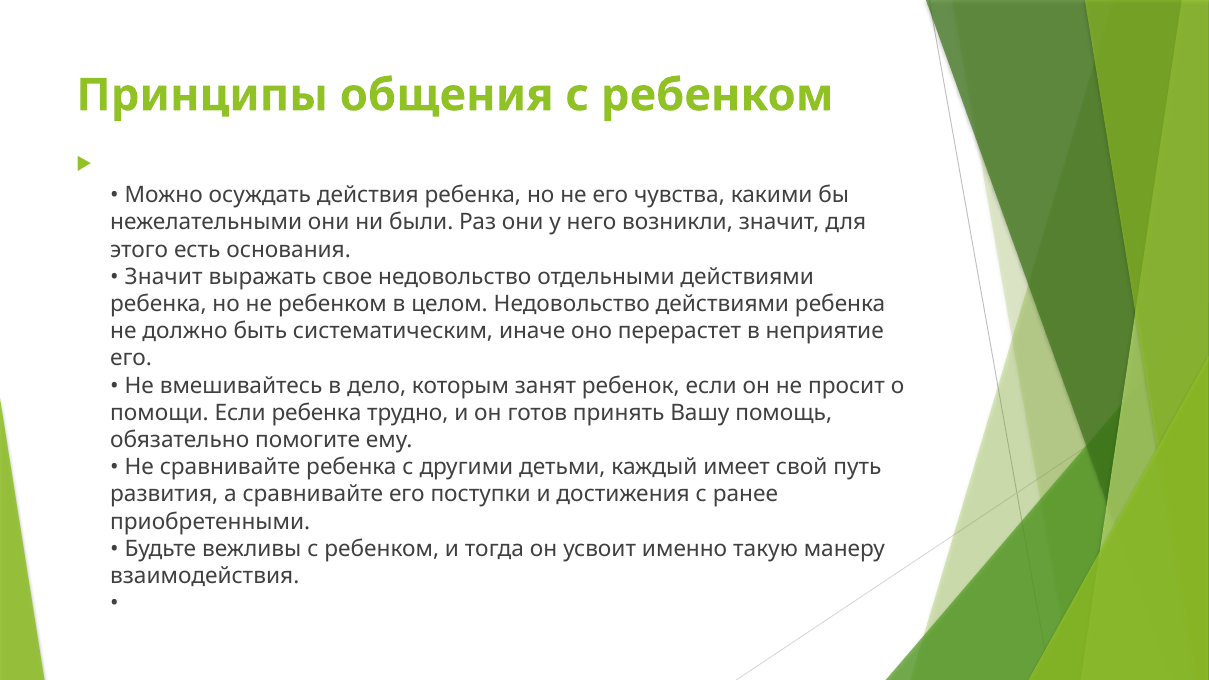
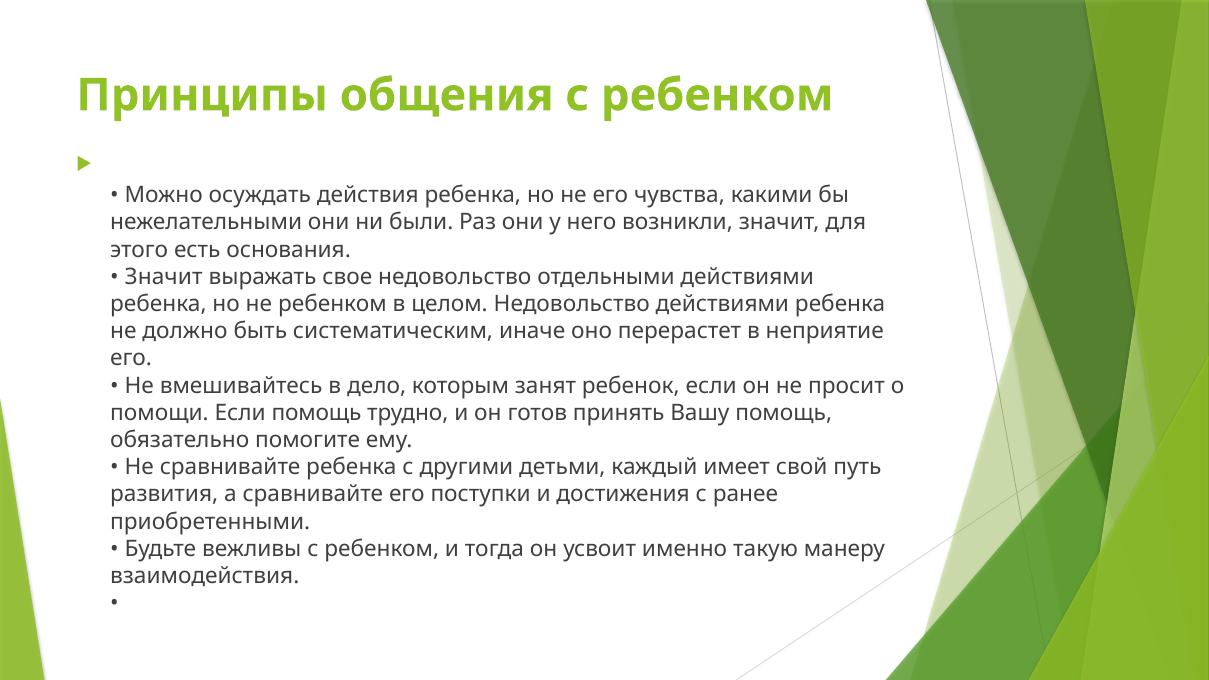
Если ребенка: ребенка -> помощь (317, 413)
